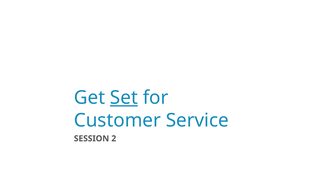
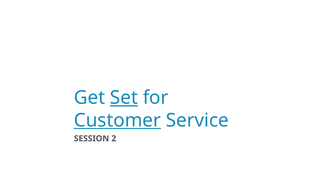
Customer underline: none -> present (117, 120)
